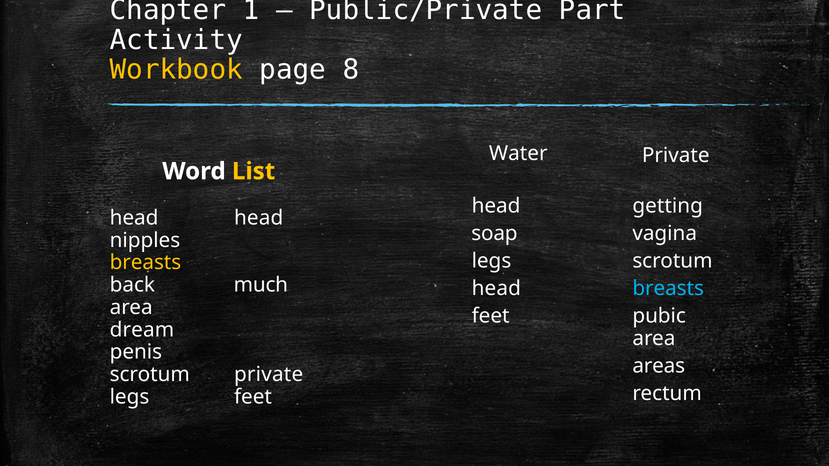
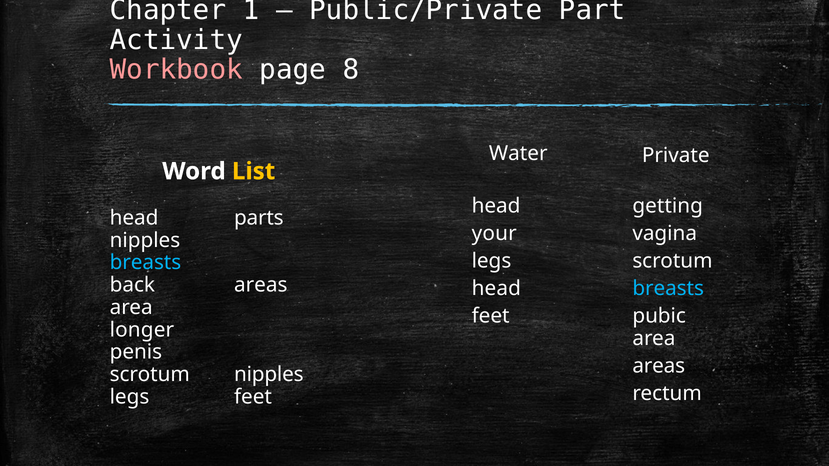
Workbook colour: yellow -> pink (176, 70)
head head: head -> parts (259, 218)
soap: soap -> your (494, 233)
breasts colour: yellow -> light blue (145, 263)
back much: much -> areas (261, 285)
dream: dream -> longer (142, 330)
scrotum private: private -> nipples (269, 375)
